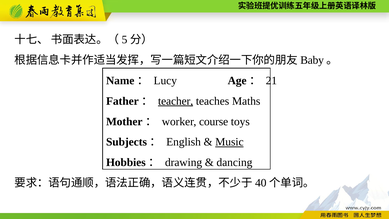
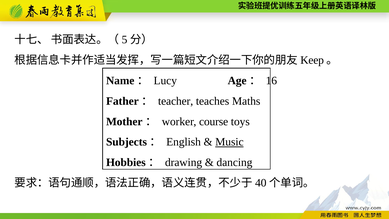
Baby: Baby -> Keep (312, 60)
21: 21 -> 16 (271, 81)
teacher underline: present -> none (176, 101)
